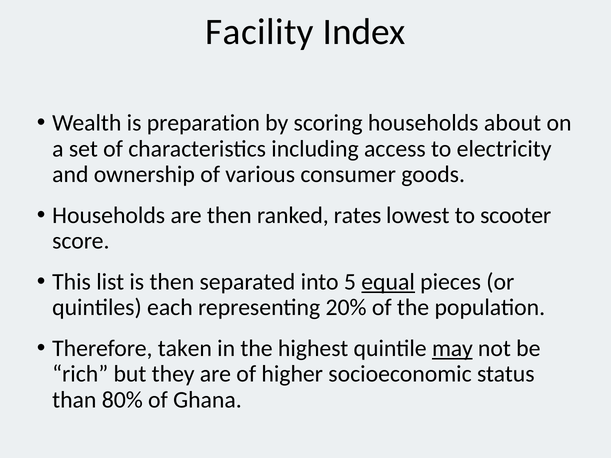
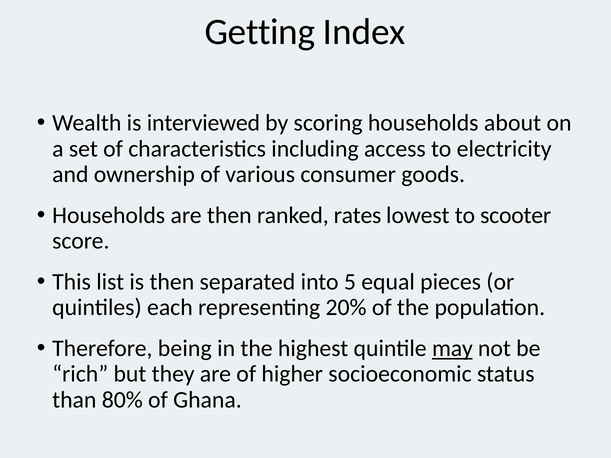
Facility: Facility -> Getting (260, 32)
preparation: preparation -> interviewed (203, 123)
equal underline: present -> none (388, 282)
taken: taken -> being (185, 349)
